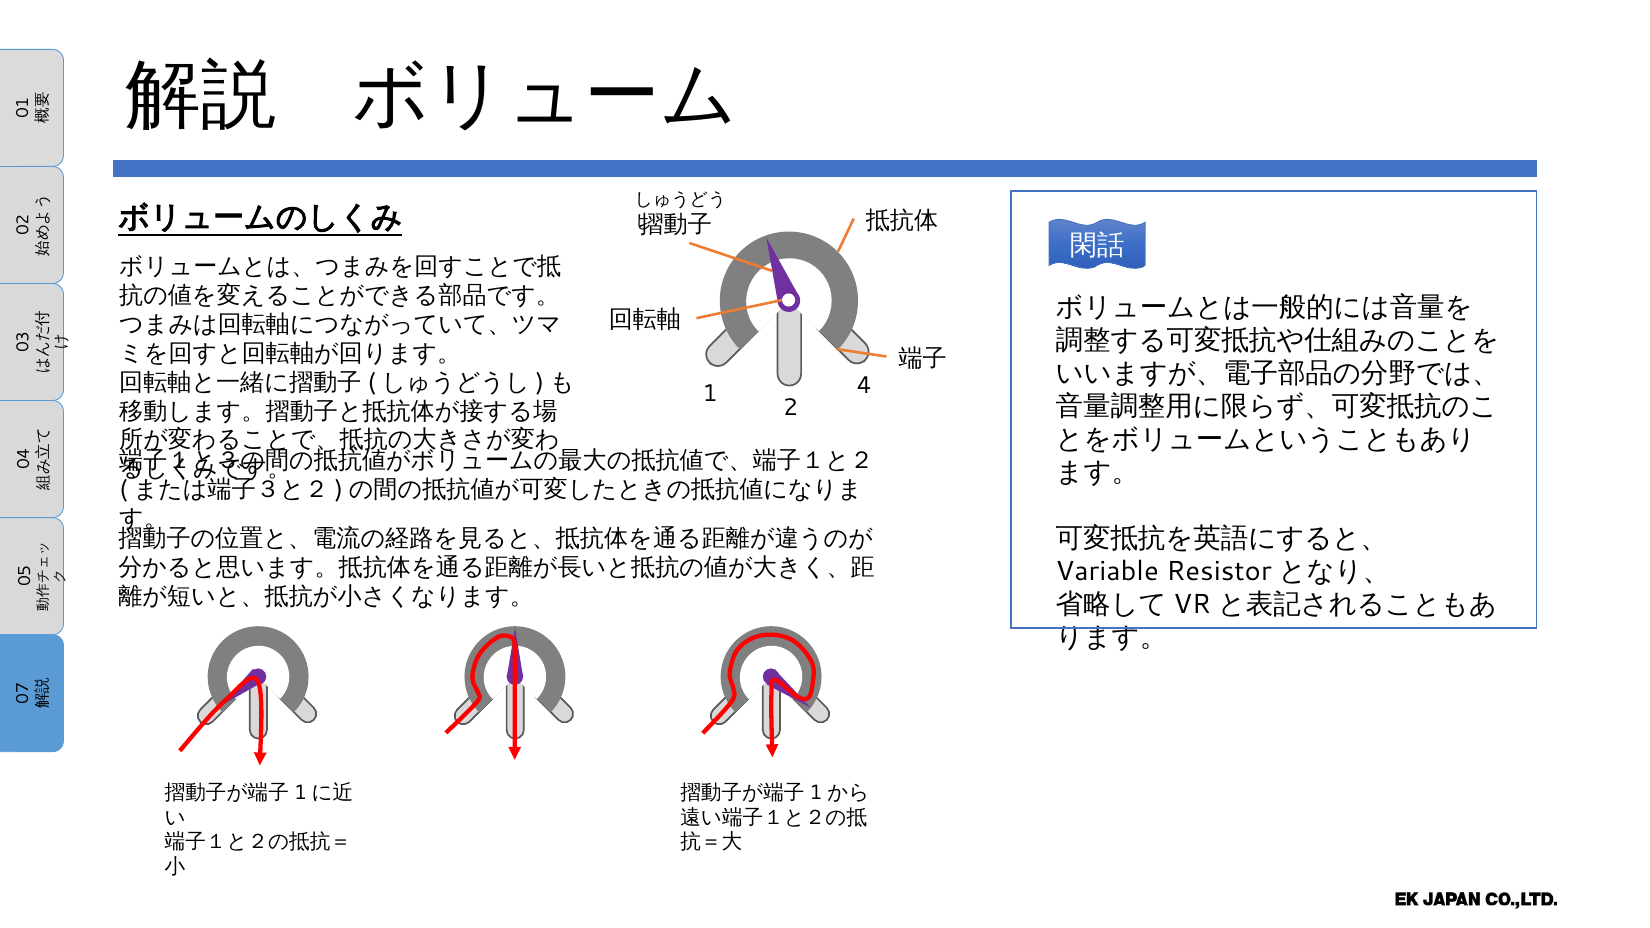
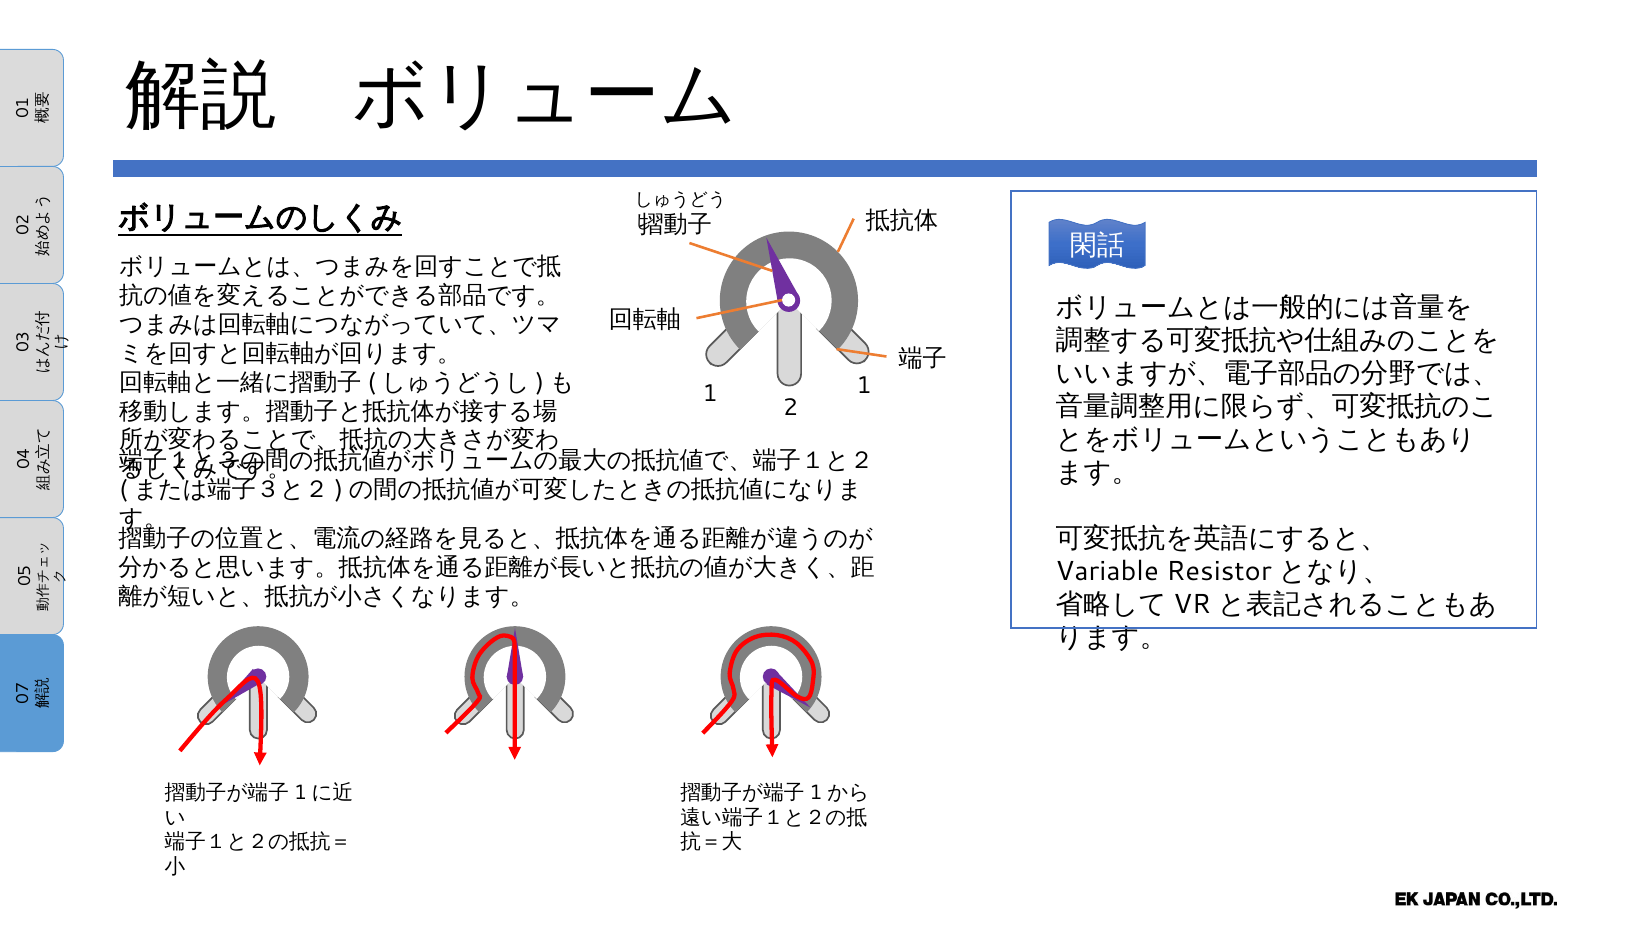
1 4: 4 -> 1 (864, 385)
